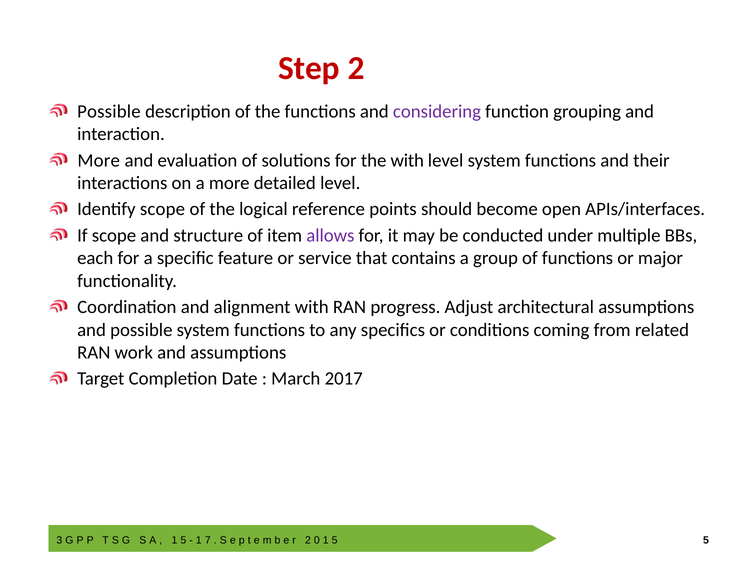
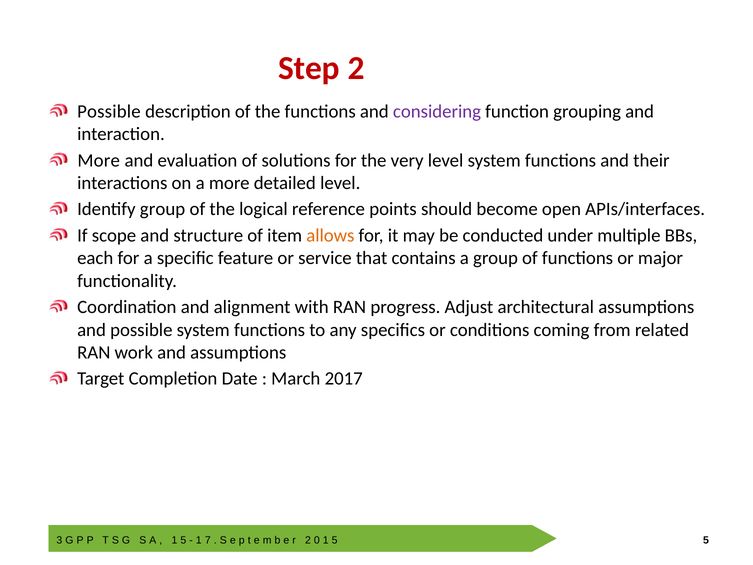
the with: with -> very (407, 160)
Identify scope: scope -> group (163, 209)
allows colour: purple -> orange (330, 236)
